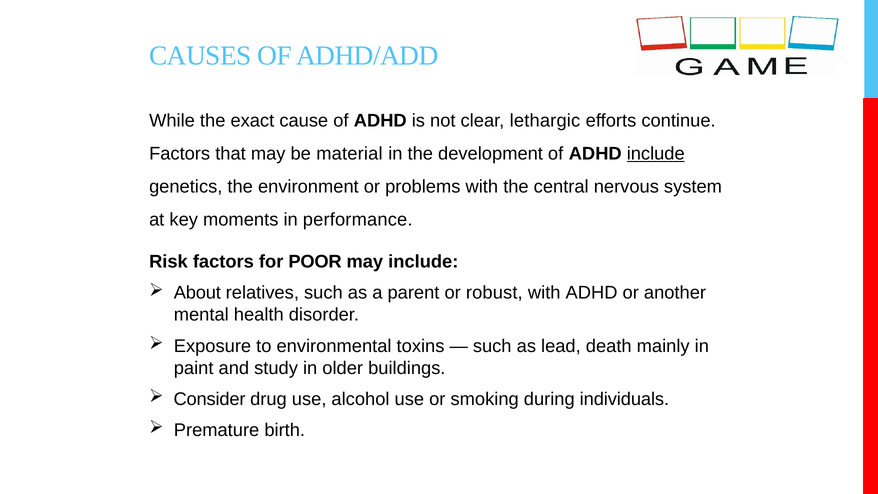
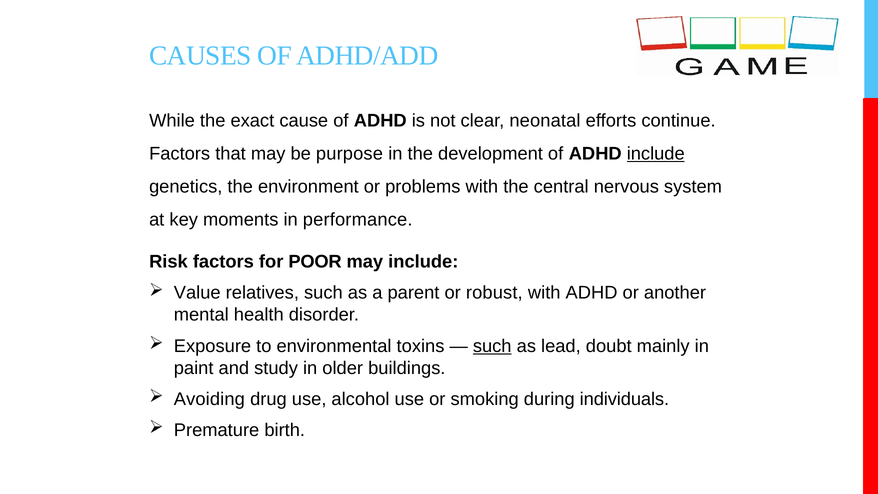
lethargic: lethargic -> neonatal (545, 121)
material: material -> purpose (349, 154)
About: About -> Value (197, 293)
such underline: none -> present (492, 346)
death: death -> doubt (609, 346)
Consider: Consider -> Avoiding (209, 399)
